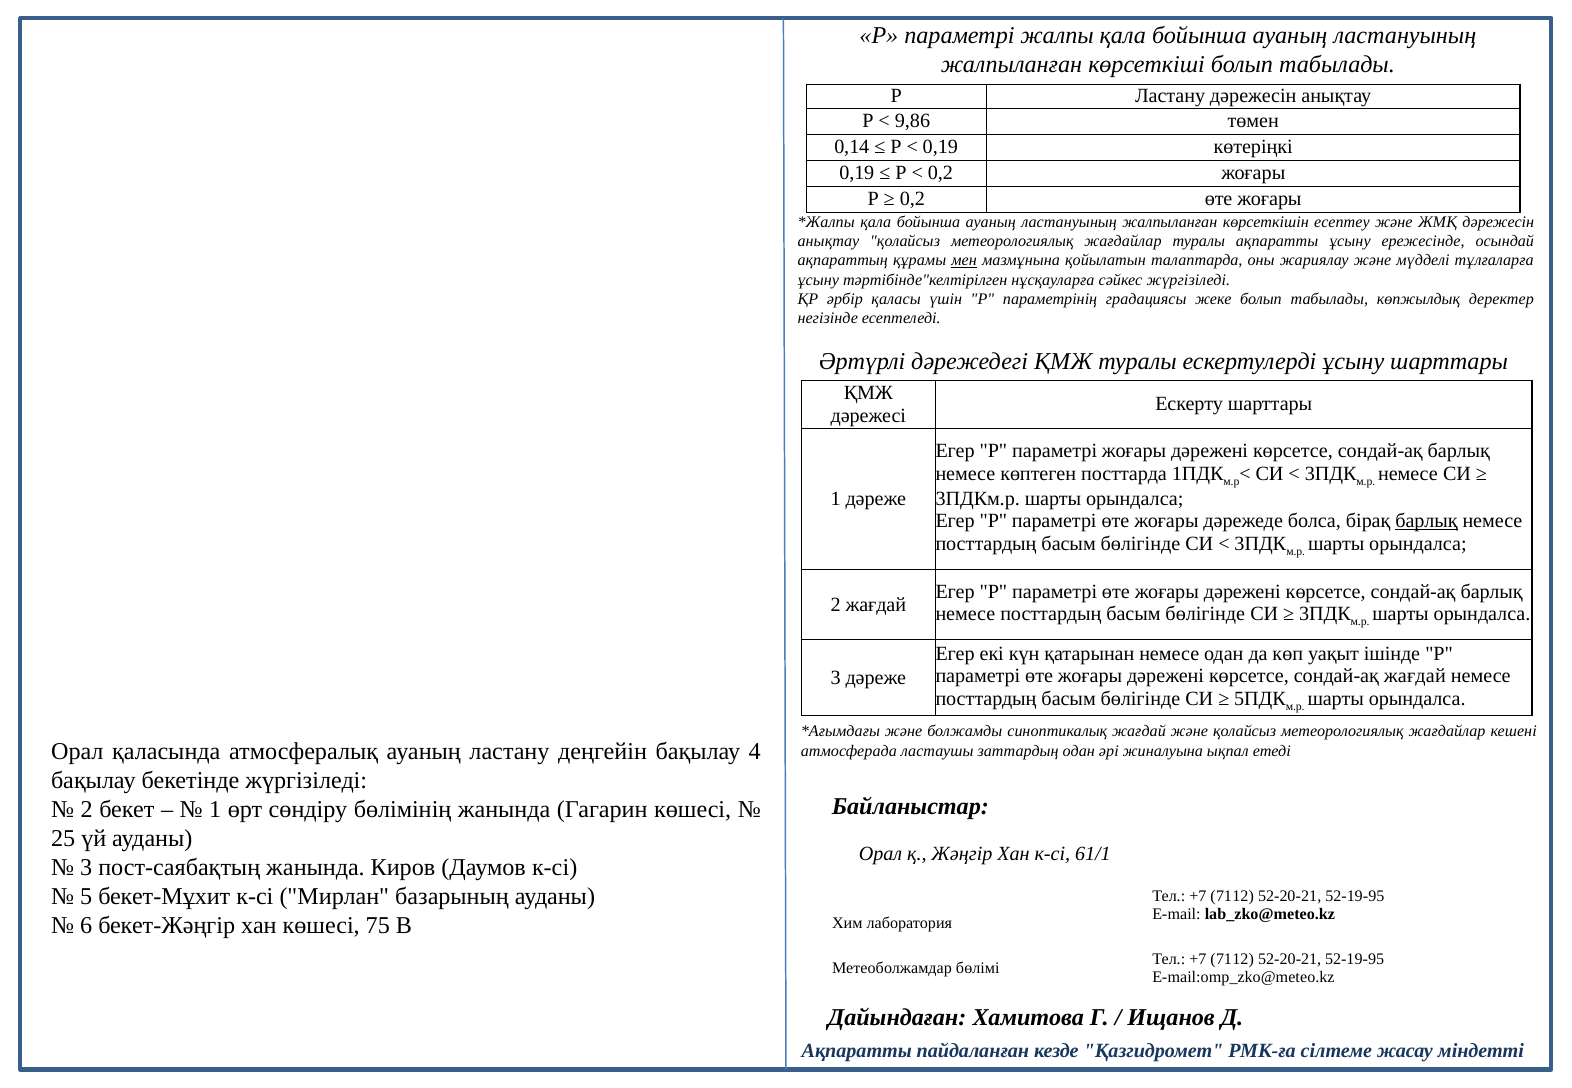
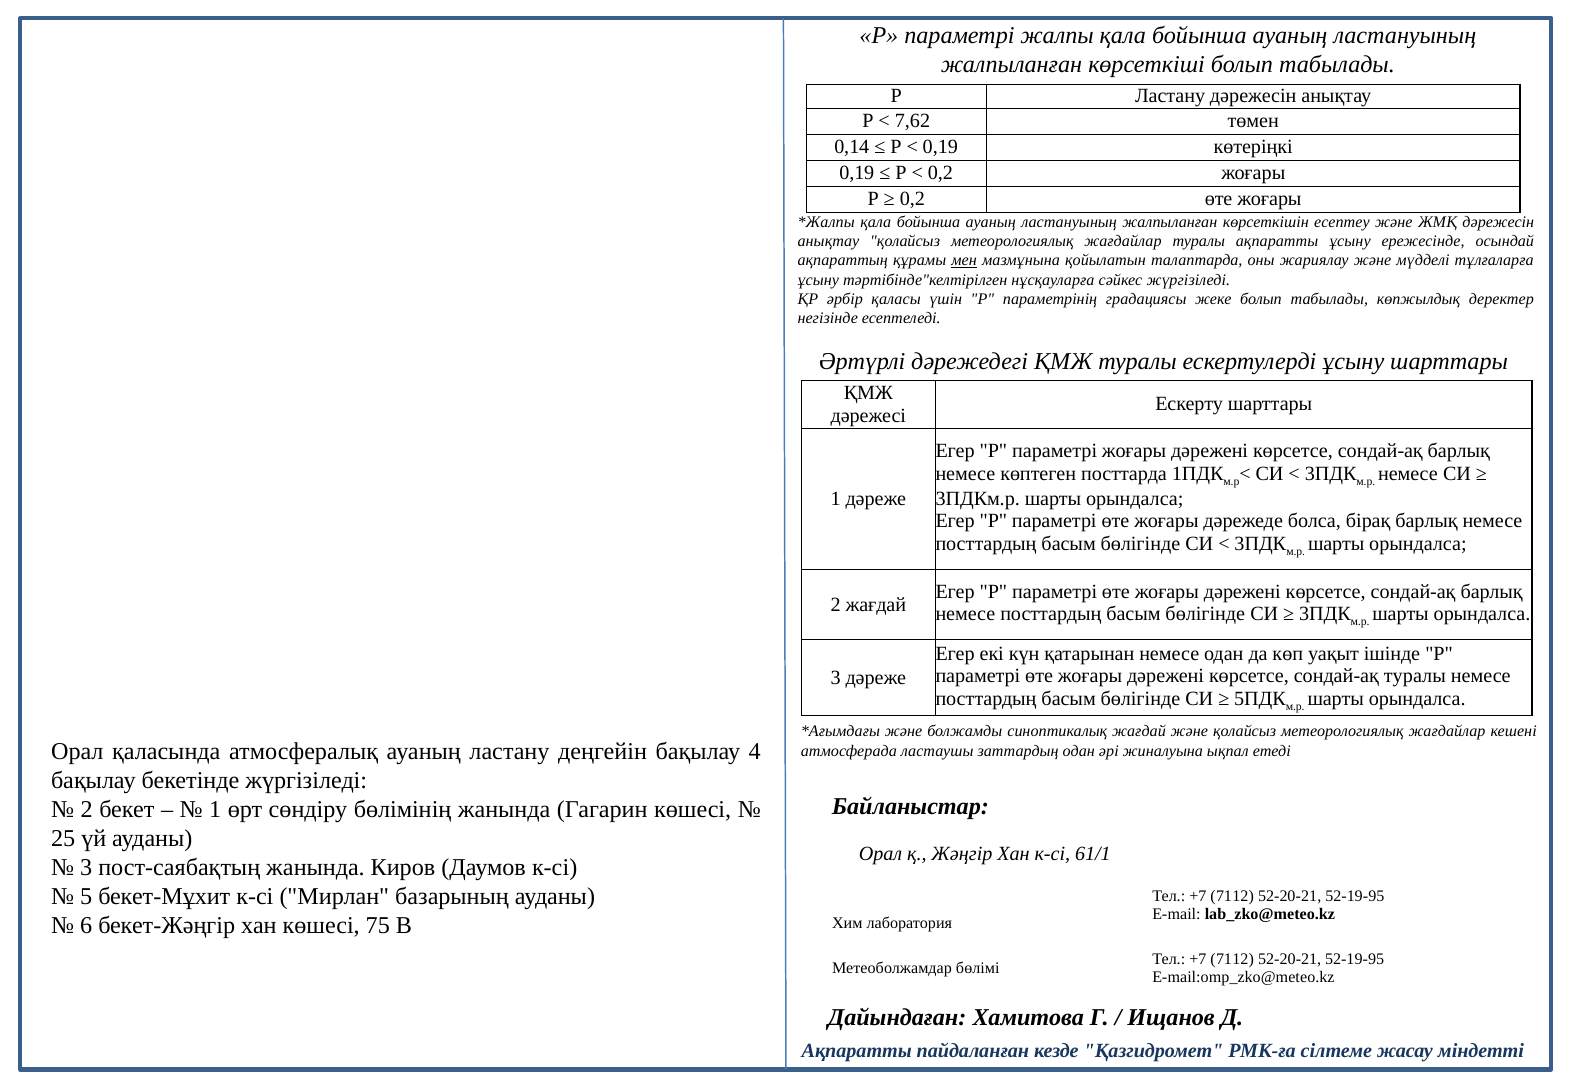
9,86: 9,86 -> 7,62 (912, 121)
барлық underline: present -> none (1426, 521)
сондай-ақ жағдай: жағдай -> туралы (1415, 676)
